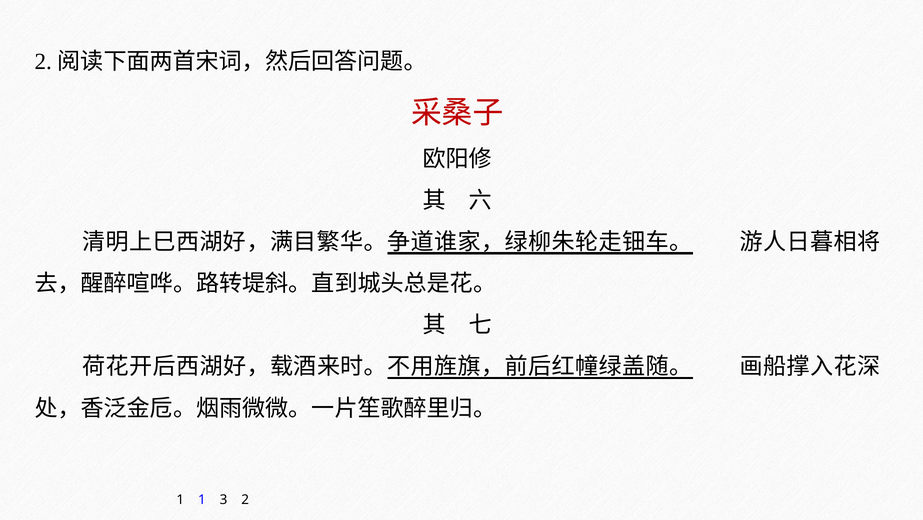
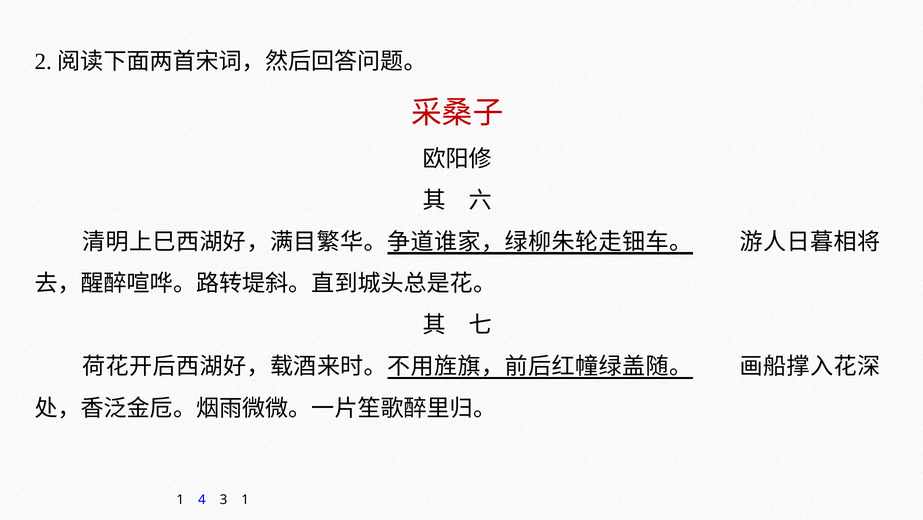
1 1: 1 -> 4 (202, 499)
3 2: 2 -> 1 (245, 499)
